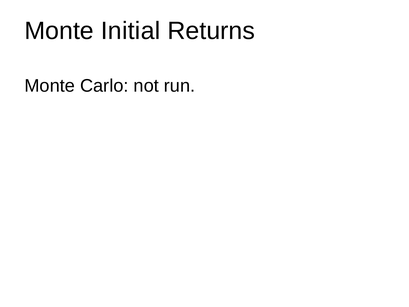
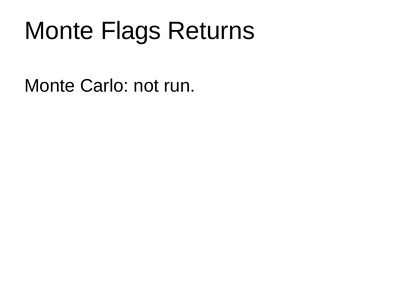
Initial: Initial -> Flags (131, 31)
